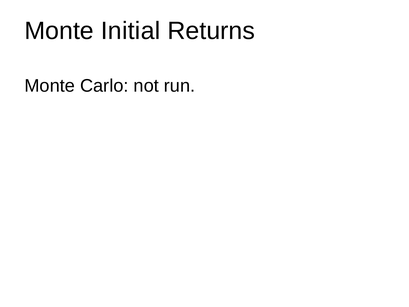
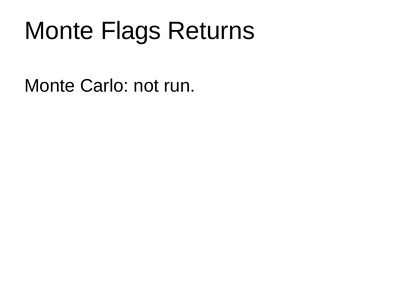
Initial: Initial -> Flags (131, 31)
